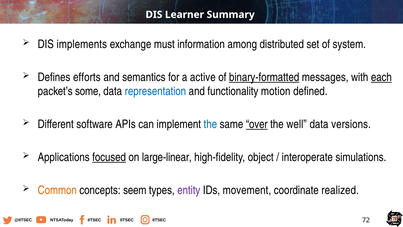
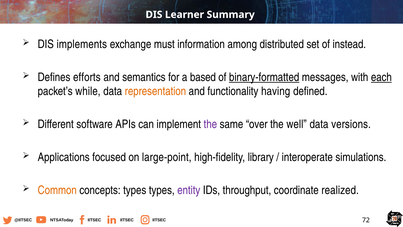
system: system -> instead (349, 44)
active: active -> based (203, 77)
some: some -> while (88, 91)
representation colour: blue -> orange (155, 91)
motion: motion -> having (276, 91)
the colour: blue -> purple (210, 124)
over underline: present -> none (257, 124)
focused underline: present -> none (109, 157)
large-linear: large-linear -> large-point (167, 157)
object: object -> library (261, 157)
concepts seem: seem -> types (135, 190)
movement: movement -> throughput (247, 190)
